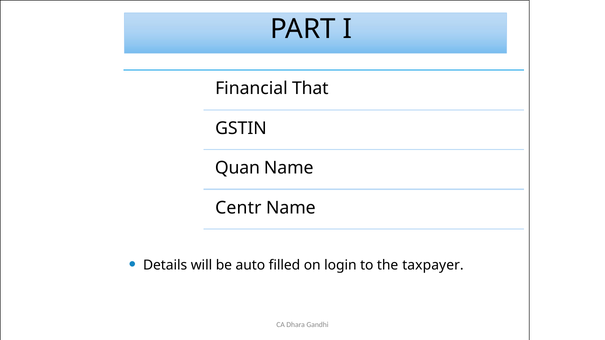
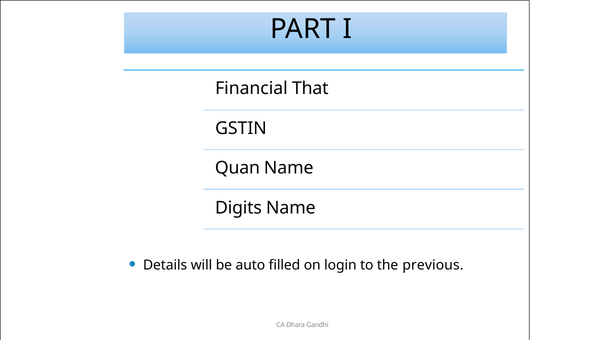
Centr: Centr -> Digits (238, 208)
taxpayer: taxpayer -> previous (433, 265)
